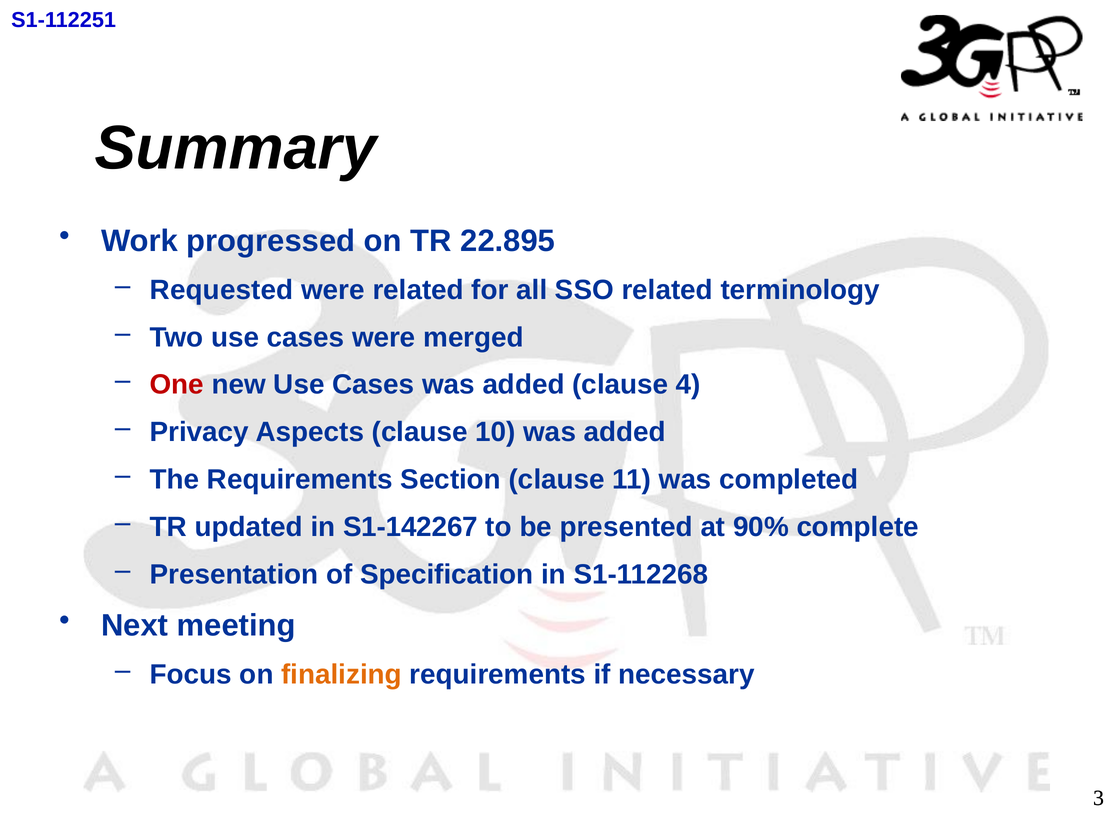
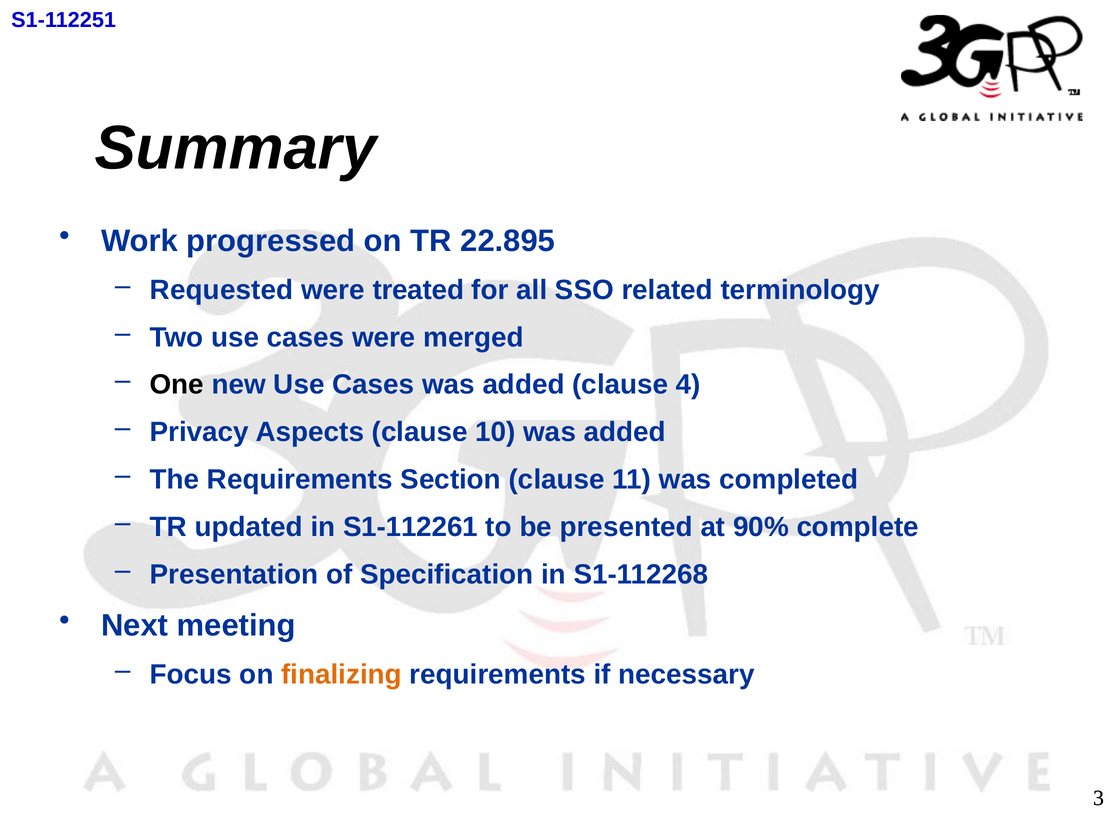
were related: related -> treated (418, 290)
One colour: red -> black (177, 385)
S1-142267: S1-142267 -> S1-112261 (410, 527)
